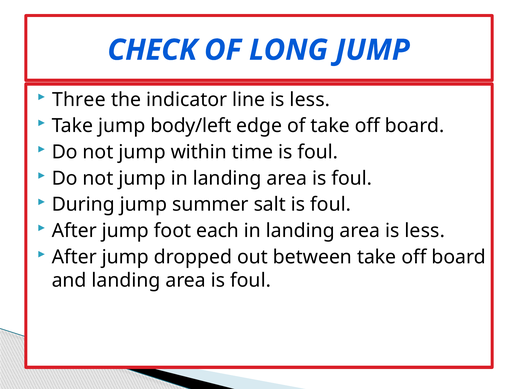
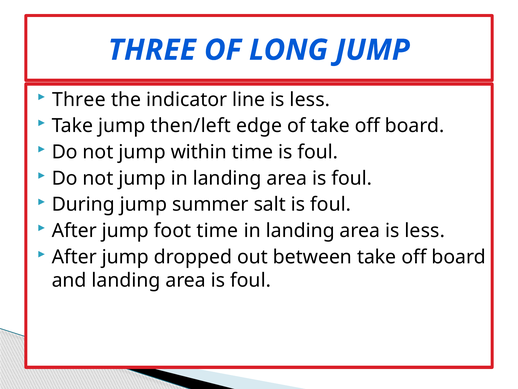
CHECK: CHECK -> THREE (152, 50)
body/left: body/left -> then/left (191, 126)
foot each: each -> time (217, 231)
